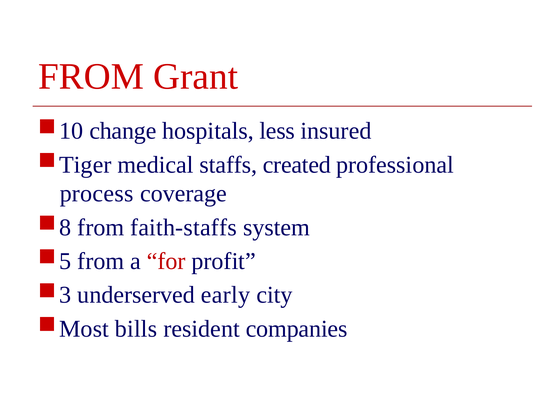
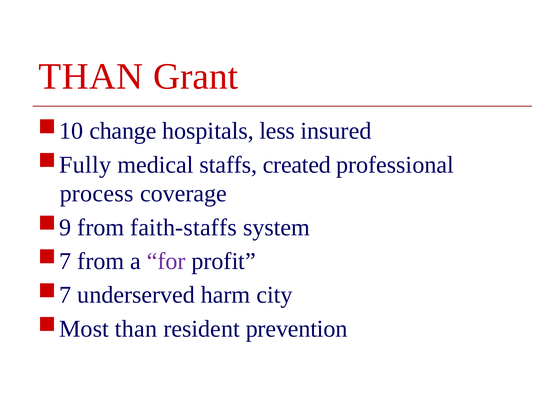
FROM: FROM -> THAN (91, 77)
Tiger: Tiger -> Fully (85, 165)
8: 8 -> 9 (65, 227)
5: 5 -> 7 (65, 261)
for colour: red -> purple (166, 261)
3: 3 -> 7 (65, 295)
early: early -> harm (226, 295)
Most bills: bills -> than (136, 329)
companies: companies -> prevention (297, 329)
